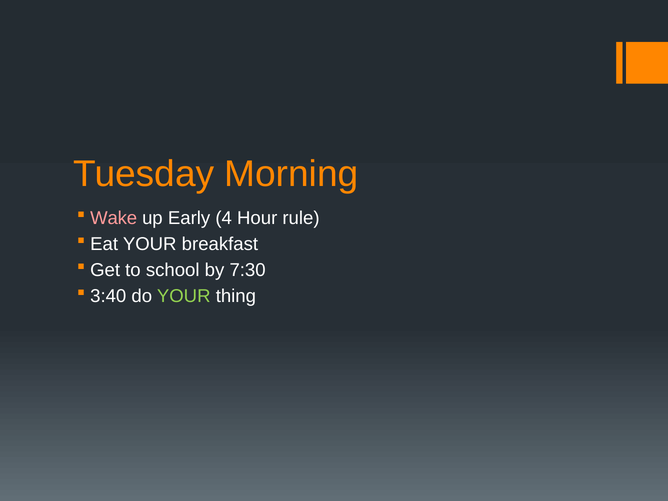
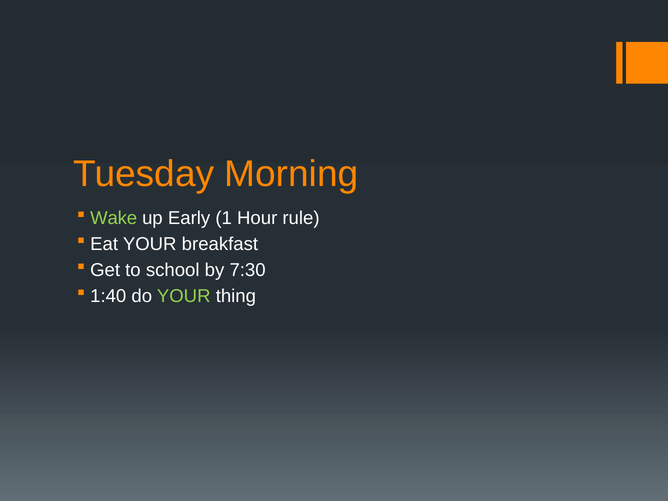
Wake colour: pink -> light green (114, 218)
4: 4 -> 1 (224, 218)
3:40: 3:40 -> 1:40 (108, 296)
